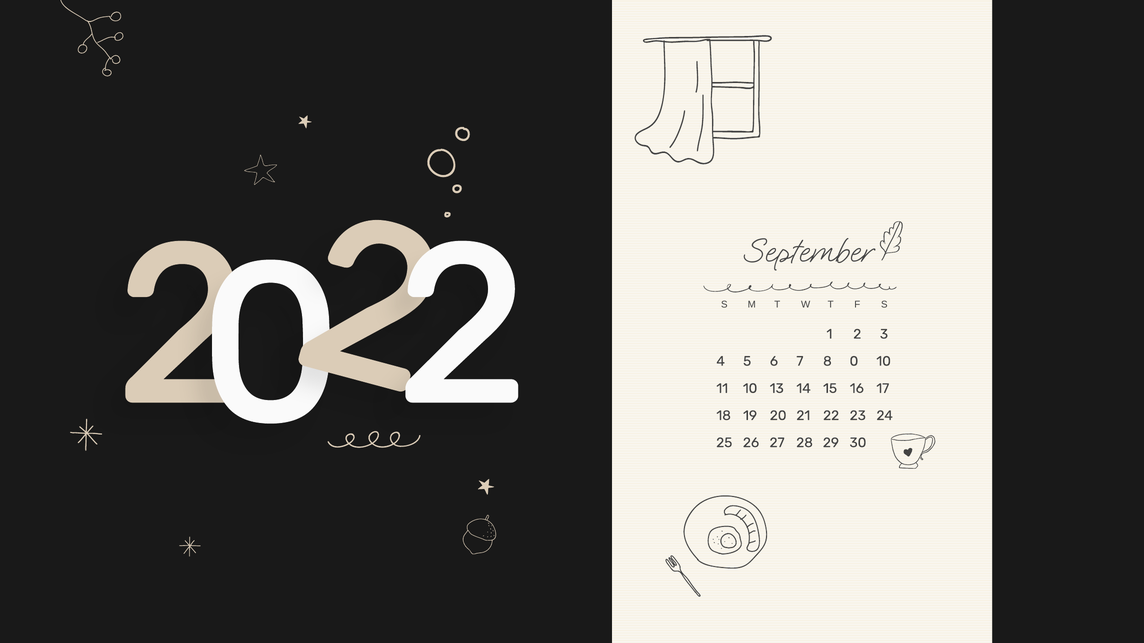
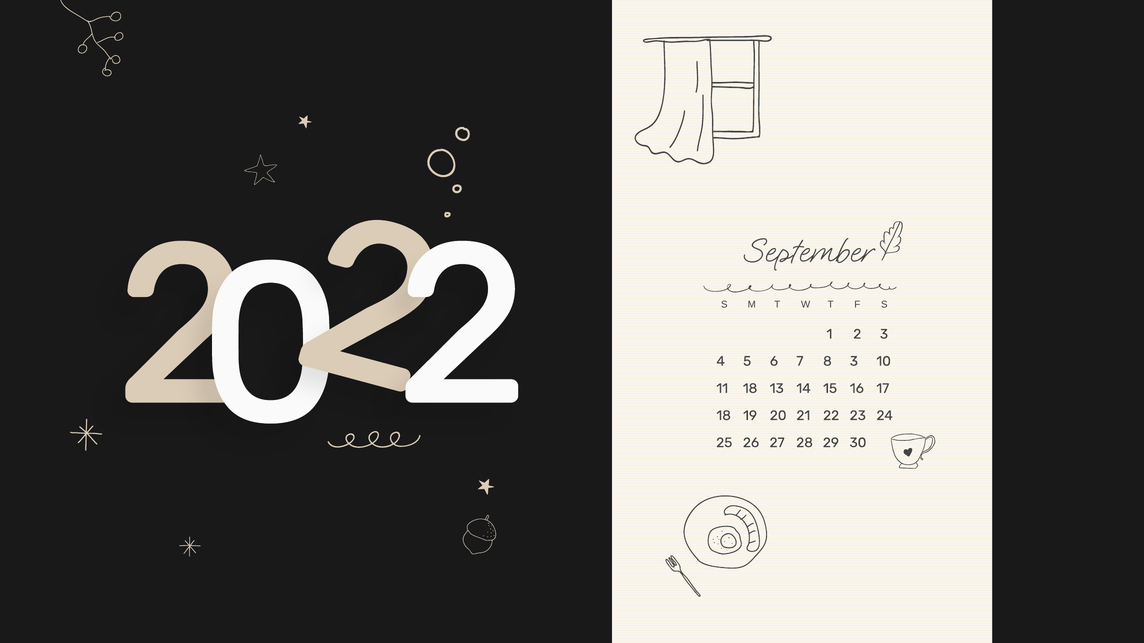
8 0: 0 -> 3 (854, 361)
11 10: 10 -> 18 (750, 389)
